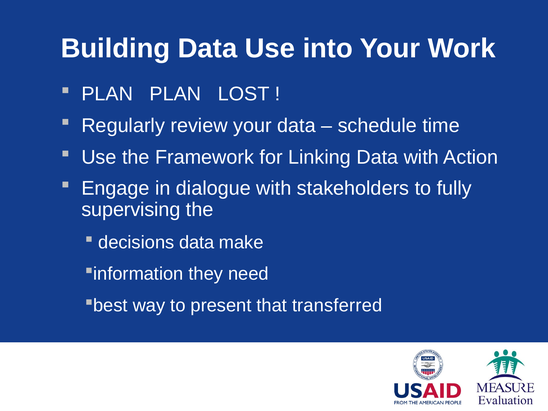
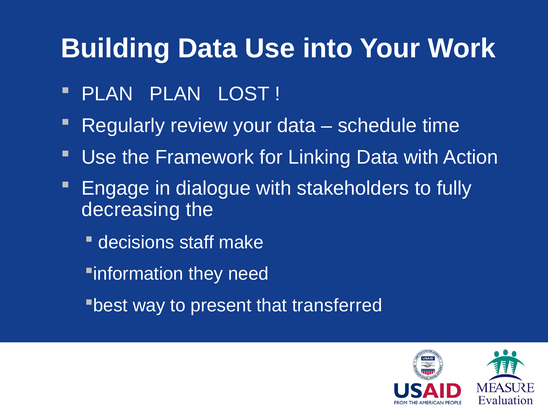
supervising: supervising -> decreasing (131, 210)
decisions data: data -> staff (197, 242)
